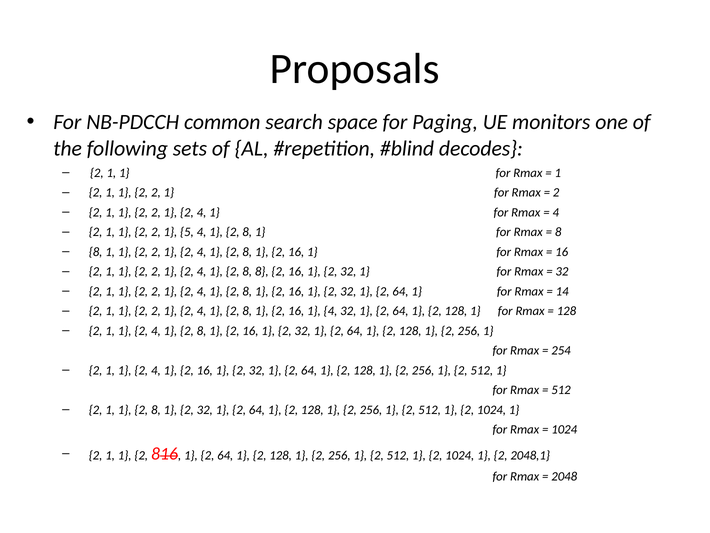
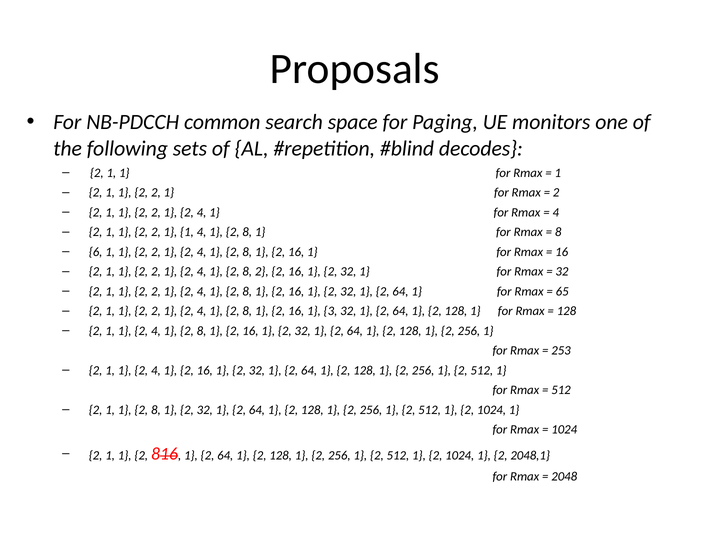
2 2 1 5: 5 -> 1 (187, 232)
8: 8 -> 6 (96, 252)
8 8: 8 -> 2 (262, 271)
14: 14 -> 65 (562, 291)
1 4: 4 -> 3 (330, 311)
254: 254 -> 253 (561, 350)
